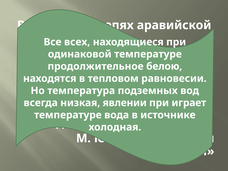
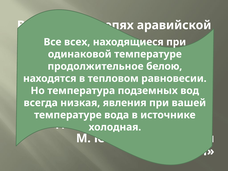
явлении: явлении -> явления (125, 103)
играет: играет -> вашей (189, 103)
